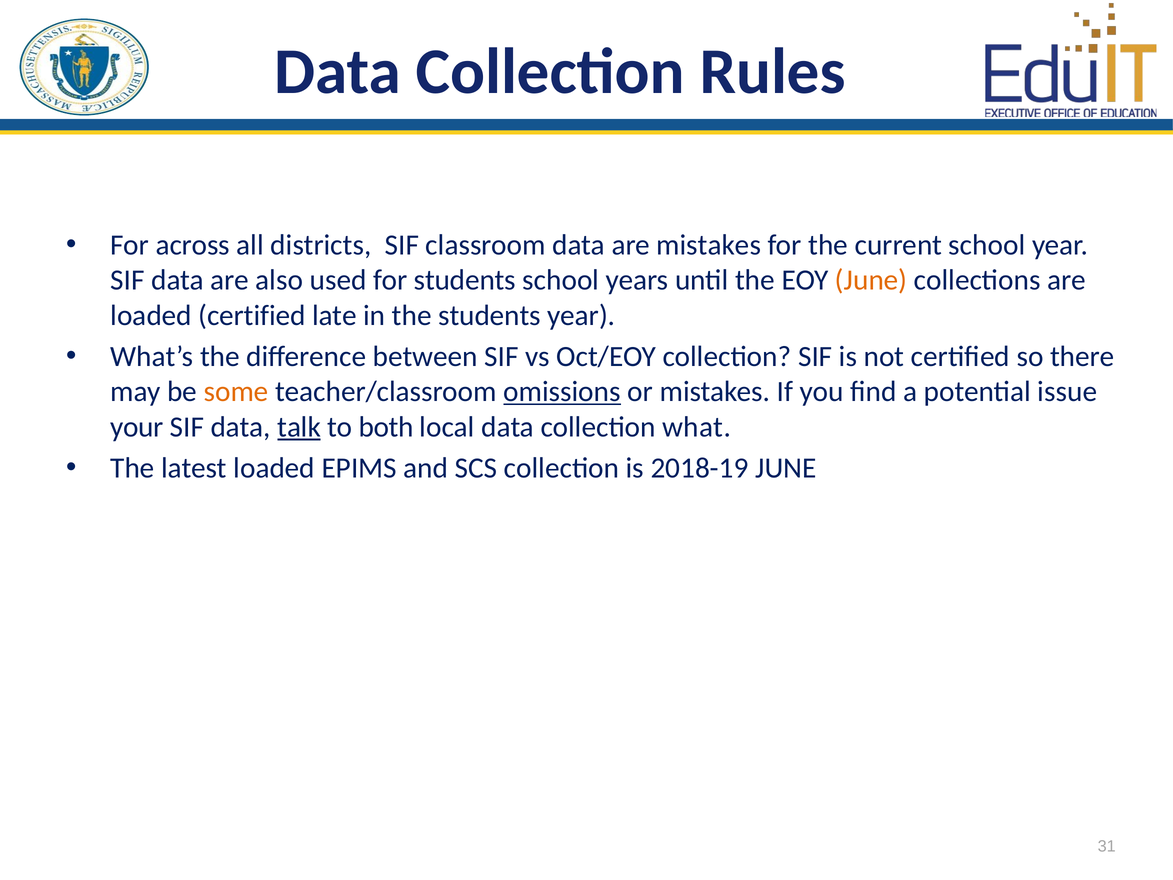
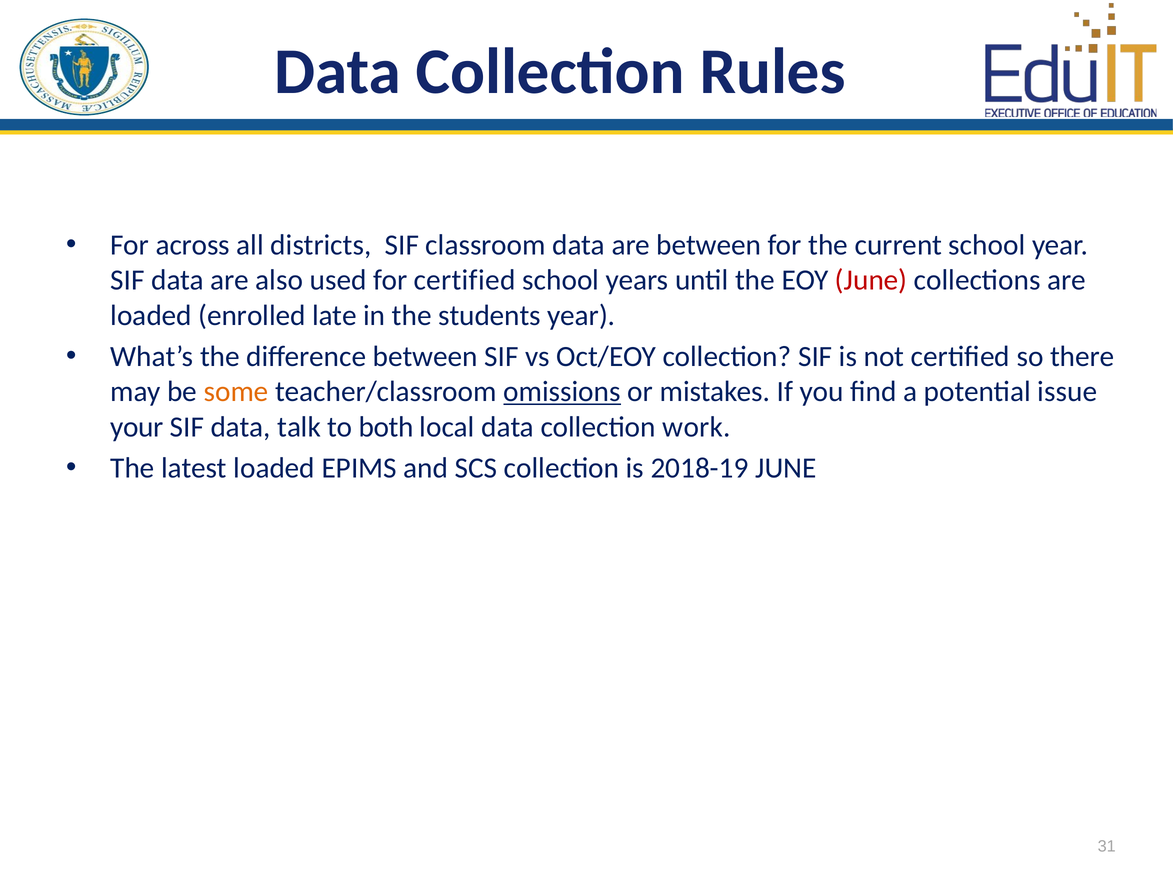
are mistakes: mistakes -> between (709, 245)
for students: students -> certified (465, 280)
June colour: orange -> red (871, 280)
loaded certified: certified -> enrolled (252, 315)
talk underline: present -> none (299, 427)
what: what -> work (697, 427)
